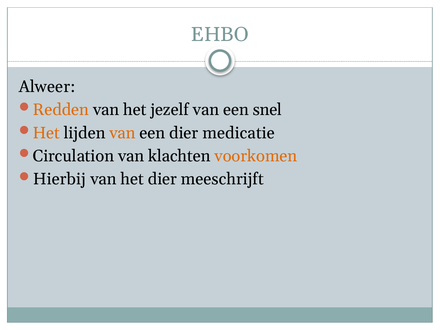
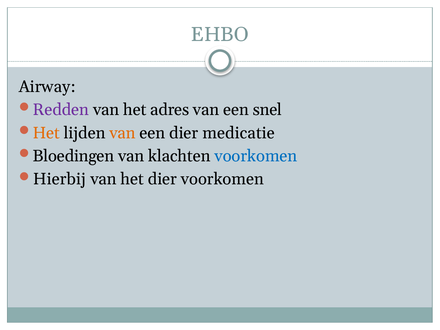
Alweer: Alweer -> Airway (47, 87)
Redden colour: orange -> purple (61, 110)
jezelf: jezelf -> adres (170, 110)
Circulation: Circulation -> Bloedingen (74, 156)
voorkomen colour: orange -> blue (256, 156)
dier meeschrijft: meeschrijft -> voorkomen (222, 179)
